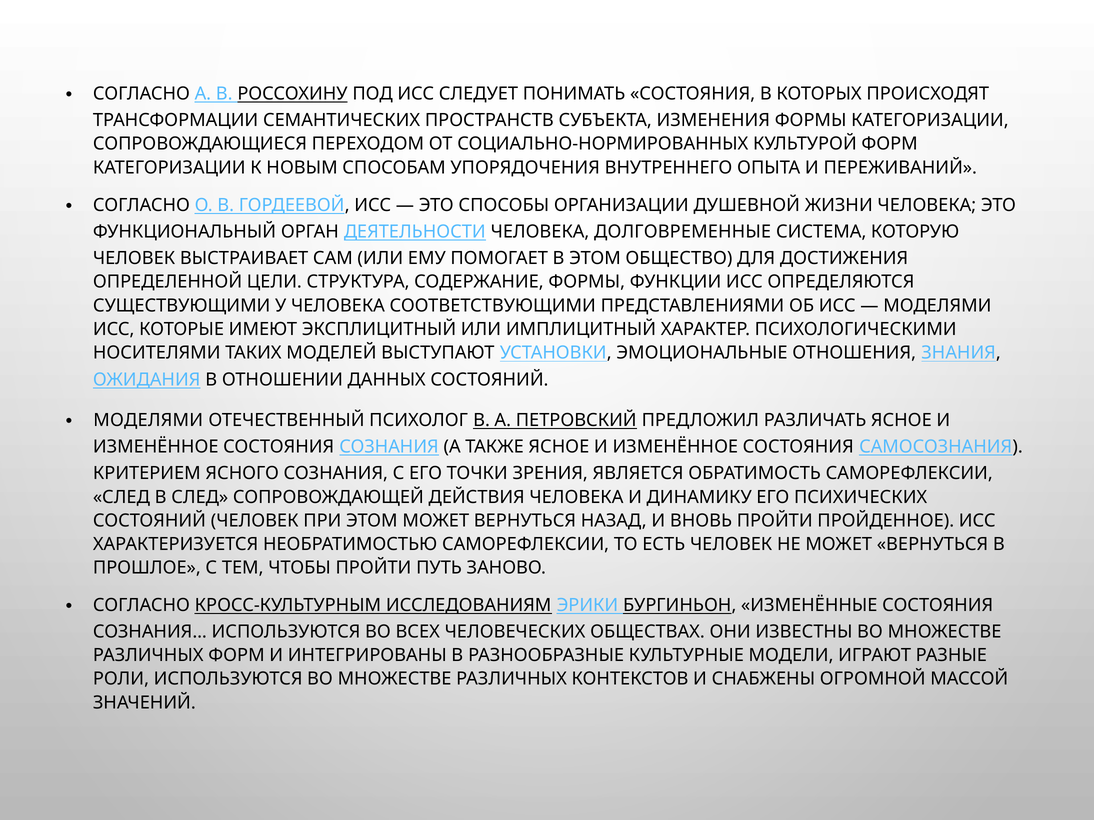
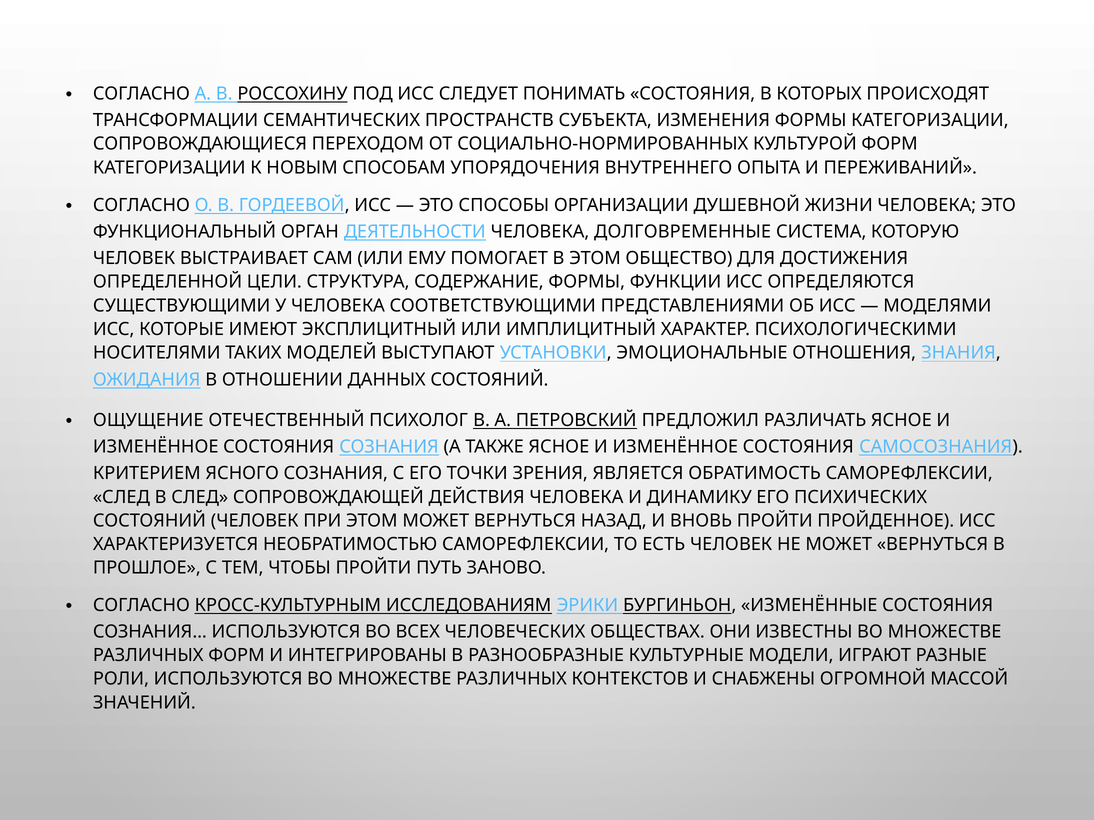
МОДЕЛЯМИ: МОДЕЛЯМИ -> ОЩУЩЕНИЕ (148, 420)
